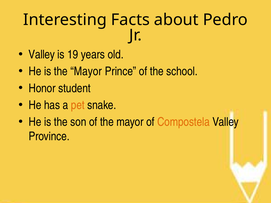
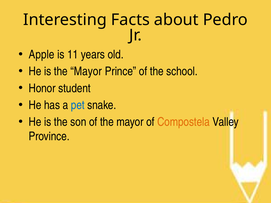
Valley: Valley -> Apple (42, 55)
19: 19 -> 11 (73, 55)
pet colour: orange -> blue (78, 105)
